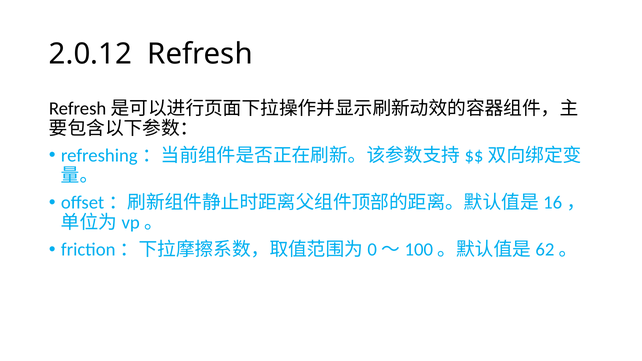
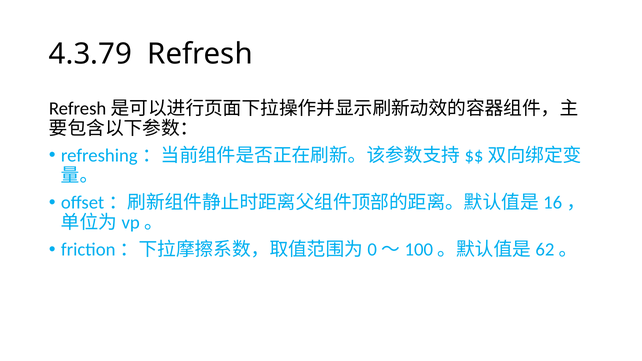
2.0.12: 2.0.12 -> 4.3.79 (90, 54)
